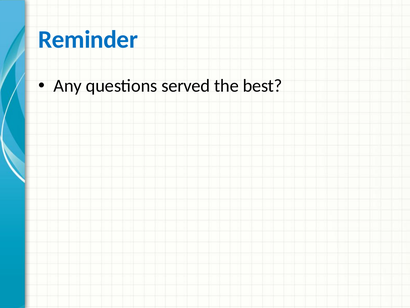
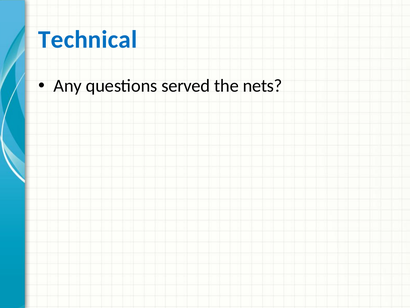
Reminder: Reminder -> Technical (88, 39)
best: best -> nets (263, 86)
